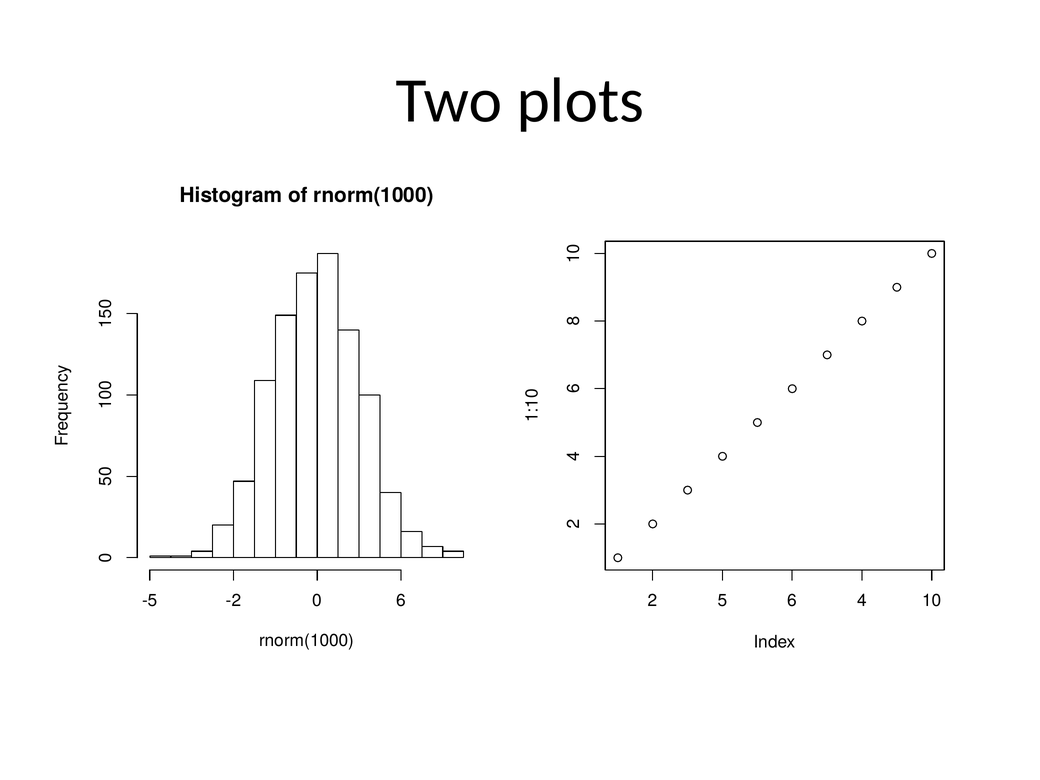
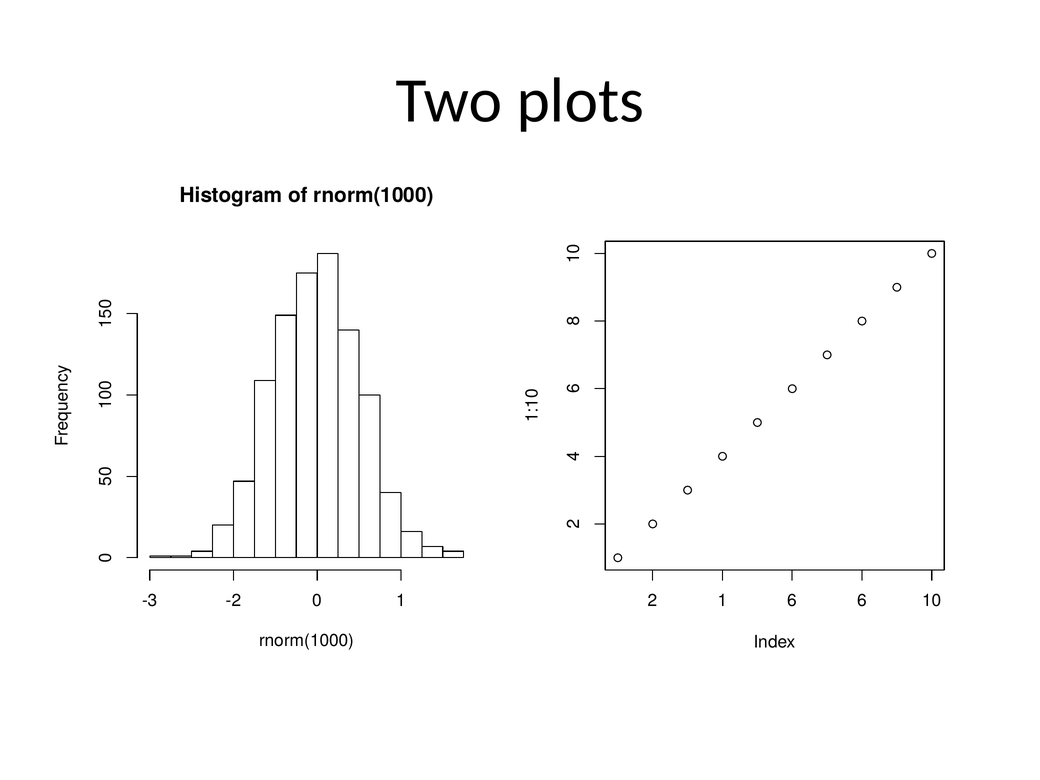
-5: -5 -> -3 (150, 601)
-2 0 6: 6 -> 1 (401, 601)
2 5: 5 -> 1 (722, 601)
6 4: 4 -> 6 (862, 601)
